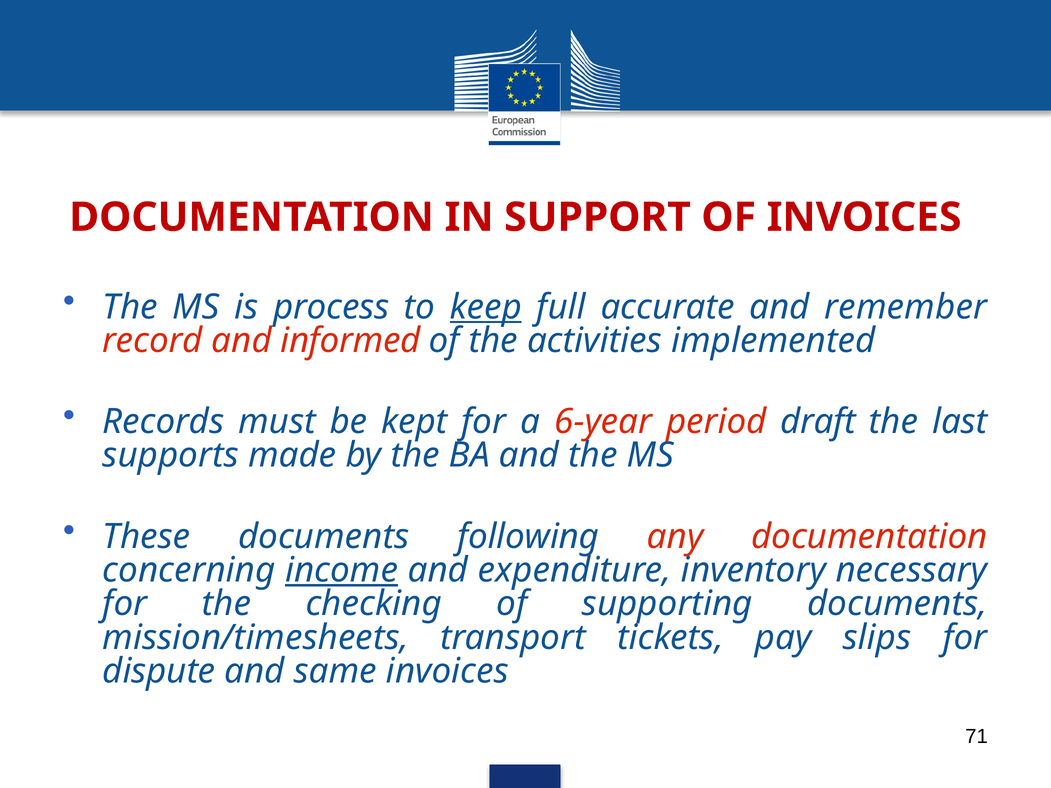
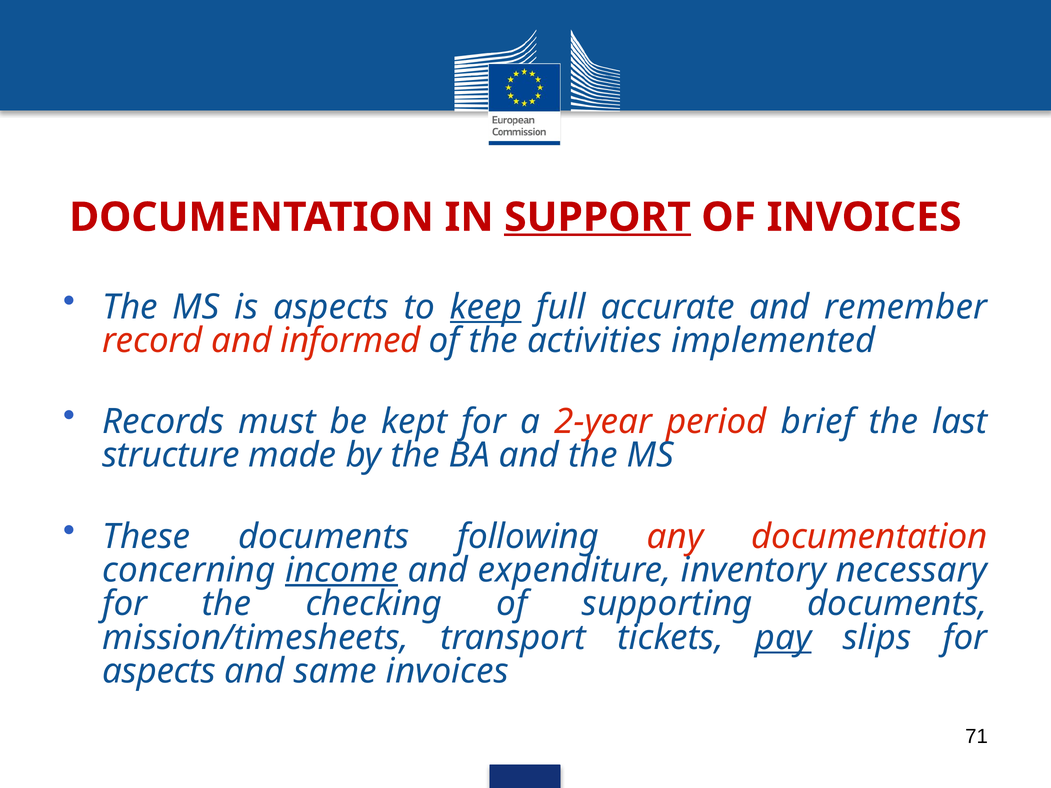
SUPPORT underline: none -> present (597, 217)
is process: process -> aspects (331, 307)
6-year: 6-year -> 2-year (603, 422)
draft: draft -> brief (818, 422)
supports: supports -> structure (171, 456)
pay underline: none -> present (783, 638)
dispute: dispute -> aspects (159, 671)
